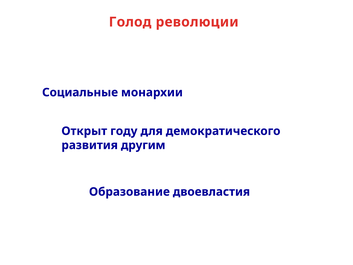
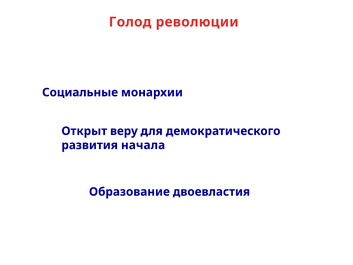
году: году -> веру (124, 131)
другим: другим -> начала (143, 145)
